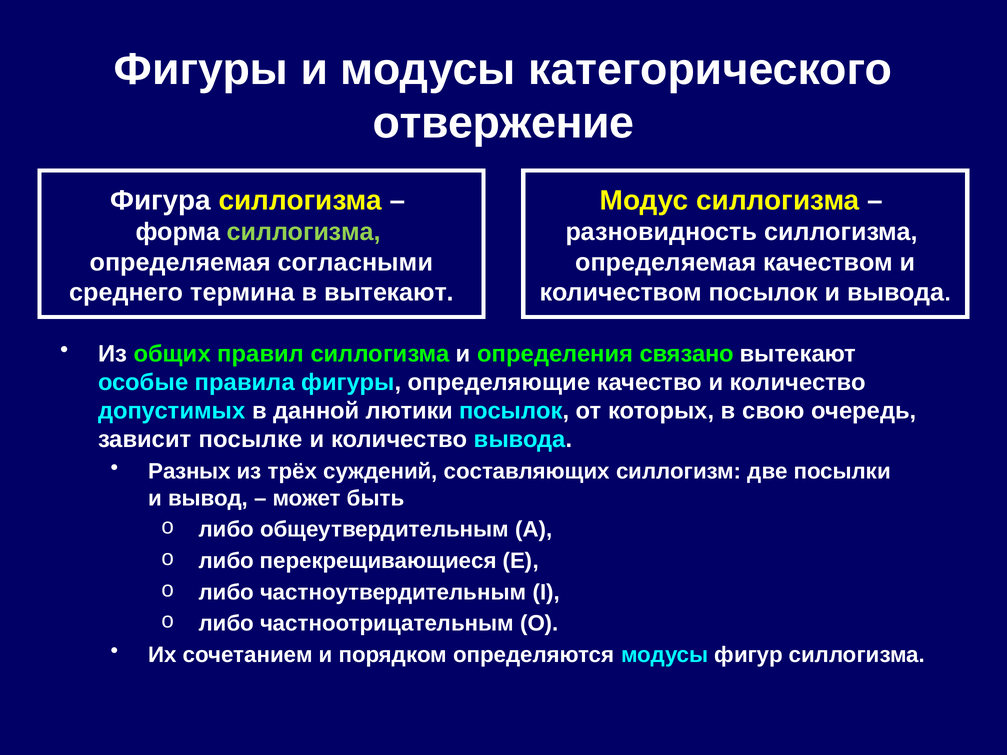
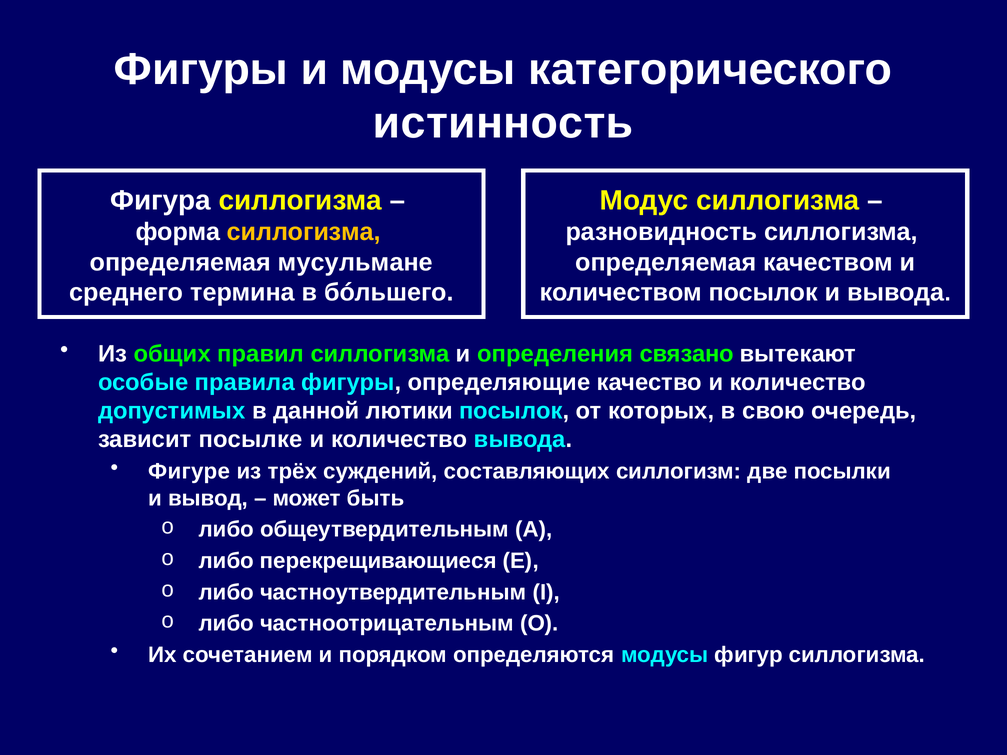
отвержение: отвержение -> истинность (503, 123)
силлогизма colour: light green -> yellow (304, 232)
согласными: согласными -> мусульмане (355, 262)
в вытекают: вытекают -> бóльшего (389, 293)
Разных: Разных -> Фигуре (189, 472)
